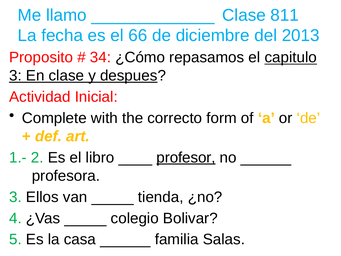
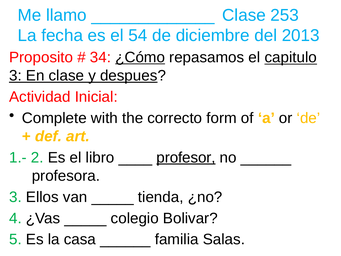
811: 811 -> 253 (285, 15)
66: 66 -> 54 (138, 36)
¿Cómo underline: none -> present (140, 57)
